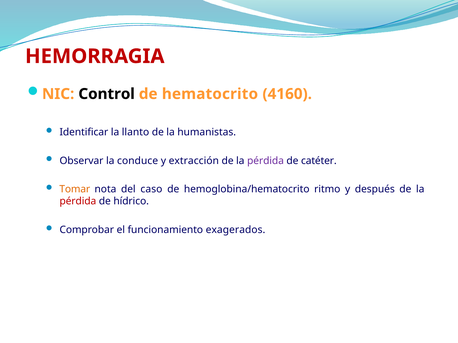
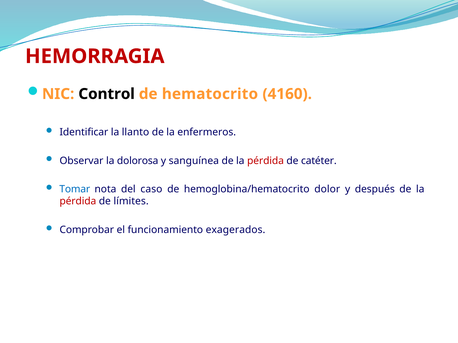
humanistas: humanistas -> enfermeros (207, 132)
conduce: conduce -> dolorosa (138, 161)
extracción: extracción -> sanguínea (194, 161)
pérdida colour: purple -> red (266, 161)
Tomar colour: orange -> blue (75, 189)
ritmo: ritmo -> dolor (327, 189)
hídrico: hídrico -> límites (131, 202)
